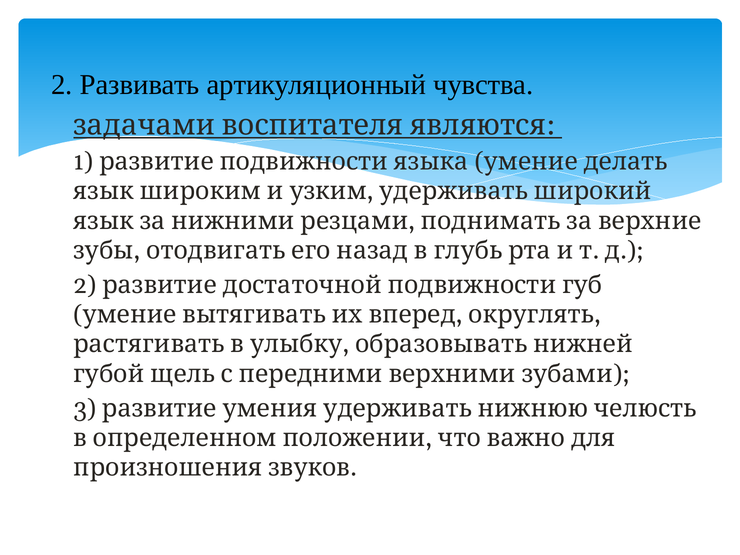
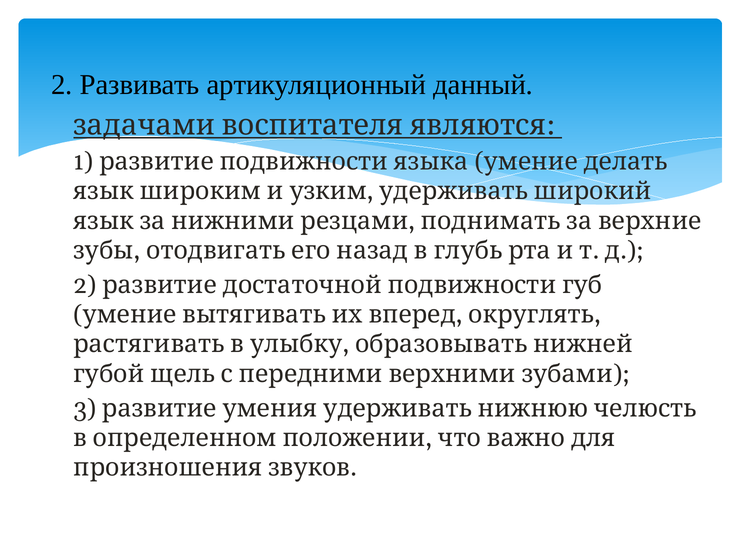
чувства: чувства -> данный (483, 85)
